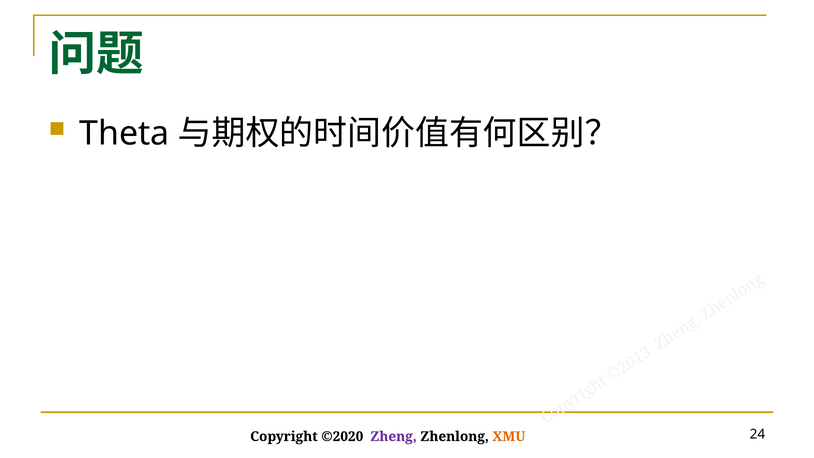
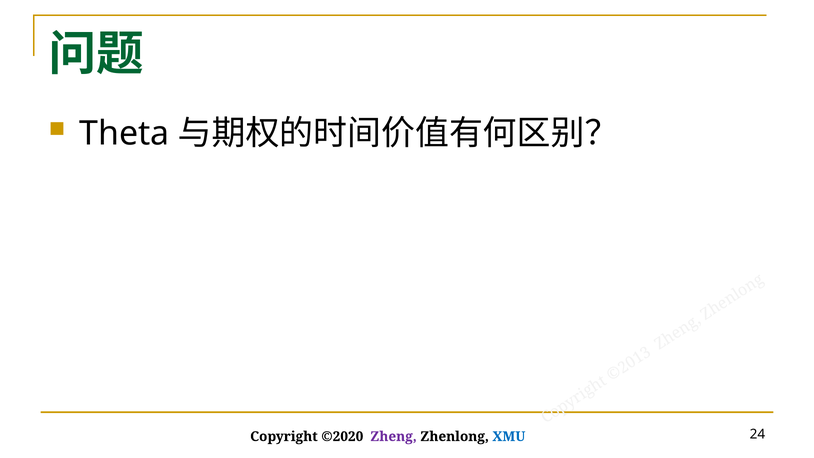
XMU colour: orange -> blue (509, 436)
